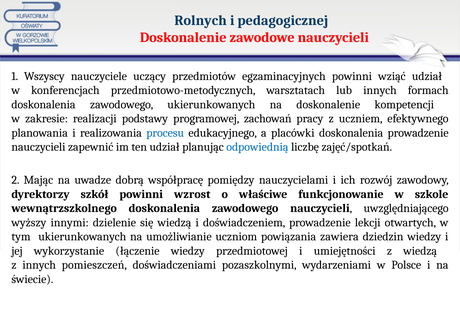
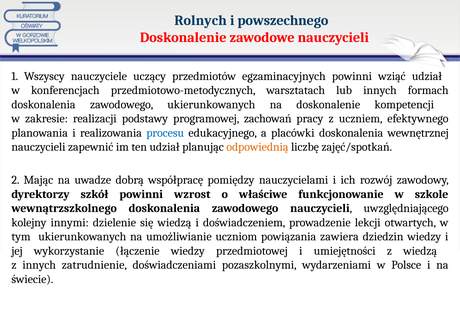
pedagogicznej: pedagogicznej -> powszechnego (283, 21)
doskonalenia prowadzenie: prowadzenie -> wewnętrznej (418, 133)
odpowiednią colour: blue -> orange (257, 147)
wyższy: wyższy -> kolejny (29, 223)
pomieszczeń: pomieszczeń -> zatrudnienie (94, 265)
